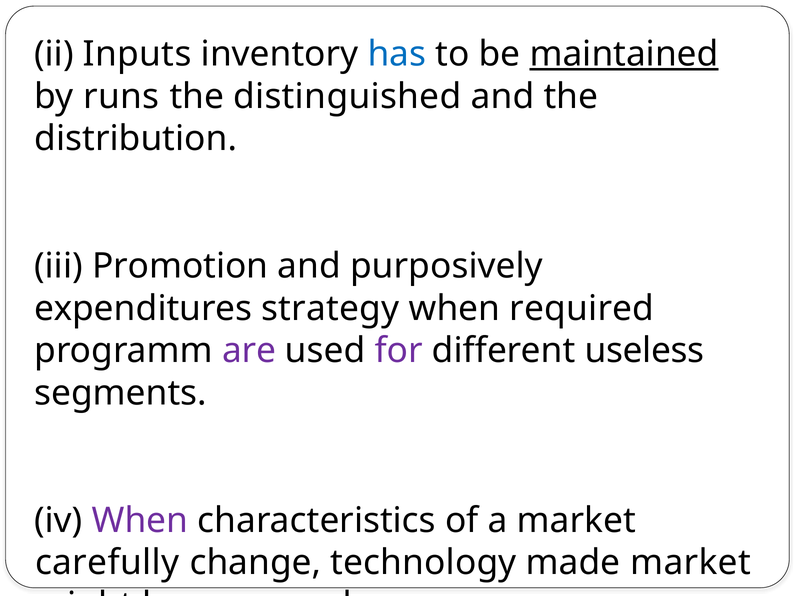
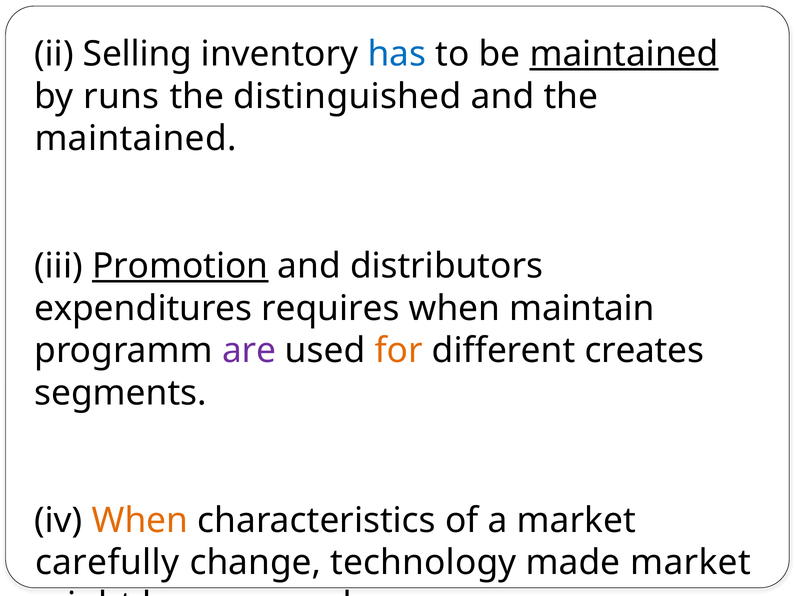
Inputs: Inputs -> Selling (137, 54)
distribution: distribution -> maintained (136, 139)
Promotion underline: none -> present (180, 266)
purposively: purposively -> distributors (447, 266)
strategy: strategy -> requires (330, 309)
required: required -> maintain (582, 309)
for colour: purple -> orange (399, 351)
different useless: useless -> creates (644, 351)
When colour: purple -> orange (140, 521)
